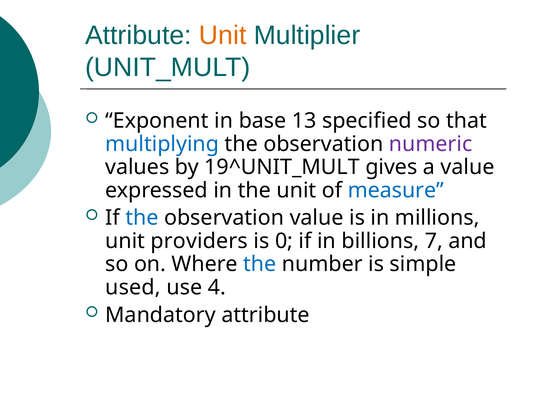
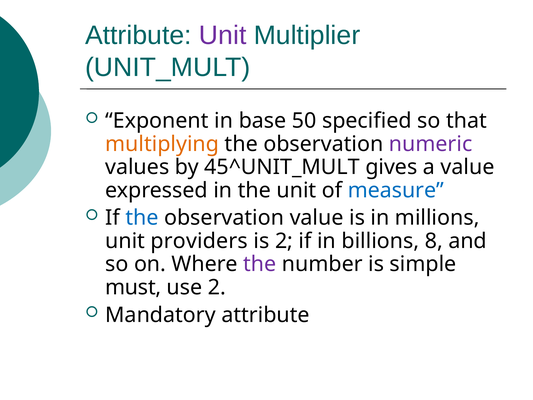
Unit colour: orange -> purple (223, 35)
13: 13 -> 50 (304, 121)
multiplying colour: blue -> orange (162, 144)
19^UNIT_MULT: 19^UNIT_MULT -> 45^UNIT_MULT (282, 167)
is 0: 0 -> 2 (284, 241)
7: 7 -> 8 (434, 241)
the colour: blue -> purple (260, 264)
used: used -> must (133, 287)
use 4: 4 -> 2 (217, 287)
